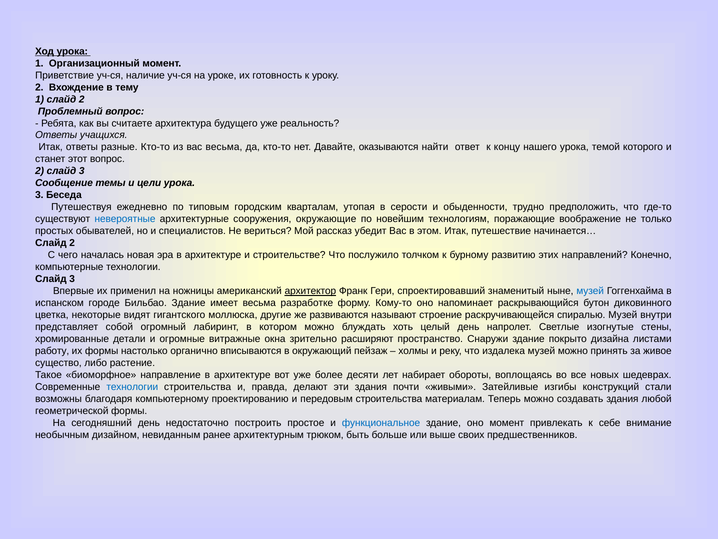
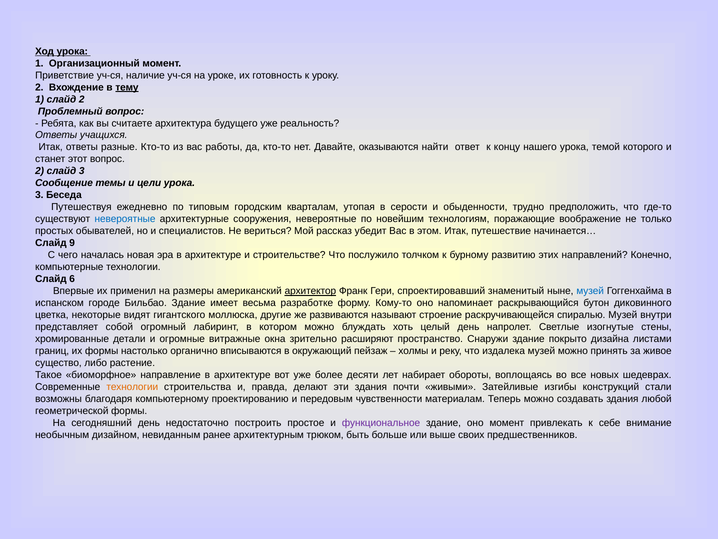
тему underline: none -> present (127, 87)
вас весьма: весьма -> работы (224, 147)
сооружения окружающие: окружающие -> невероятные (326, 219)
2: 2 -> 9 (72, 243)
3: 3 -> 6 (72, 279)
ножницы: ножницы -> размеры (193, 291)
работу: работу -> границ (52, 351)
технологии colour: blue -> orange (132, 387)
передовым строительства: строительства -> чувственности (389, 399)
функциональное colour: blue -> purple (381, 423)
